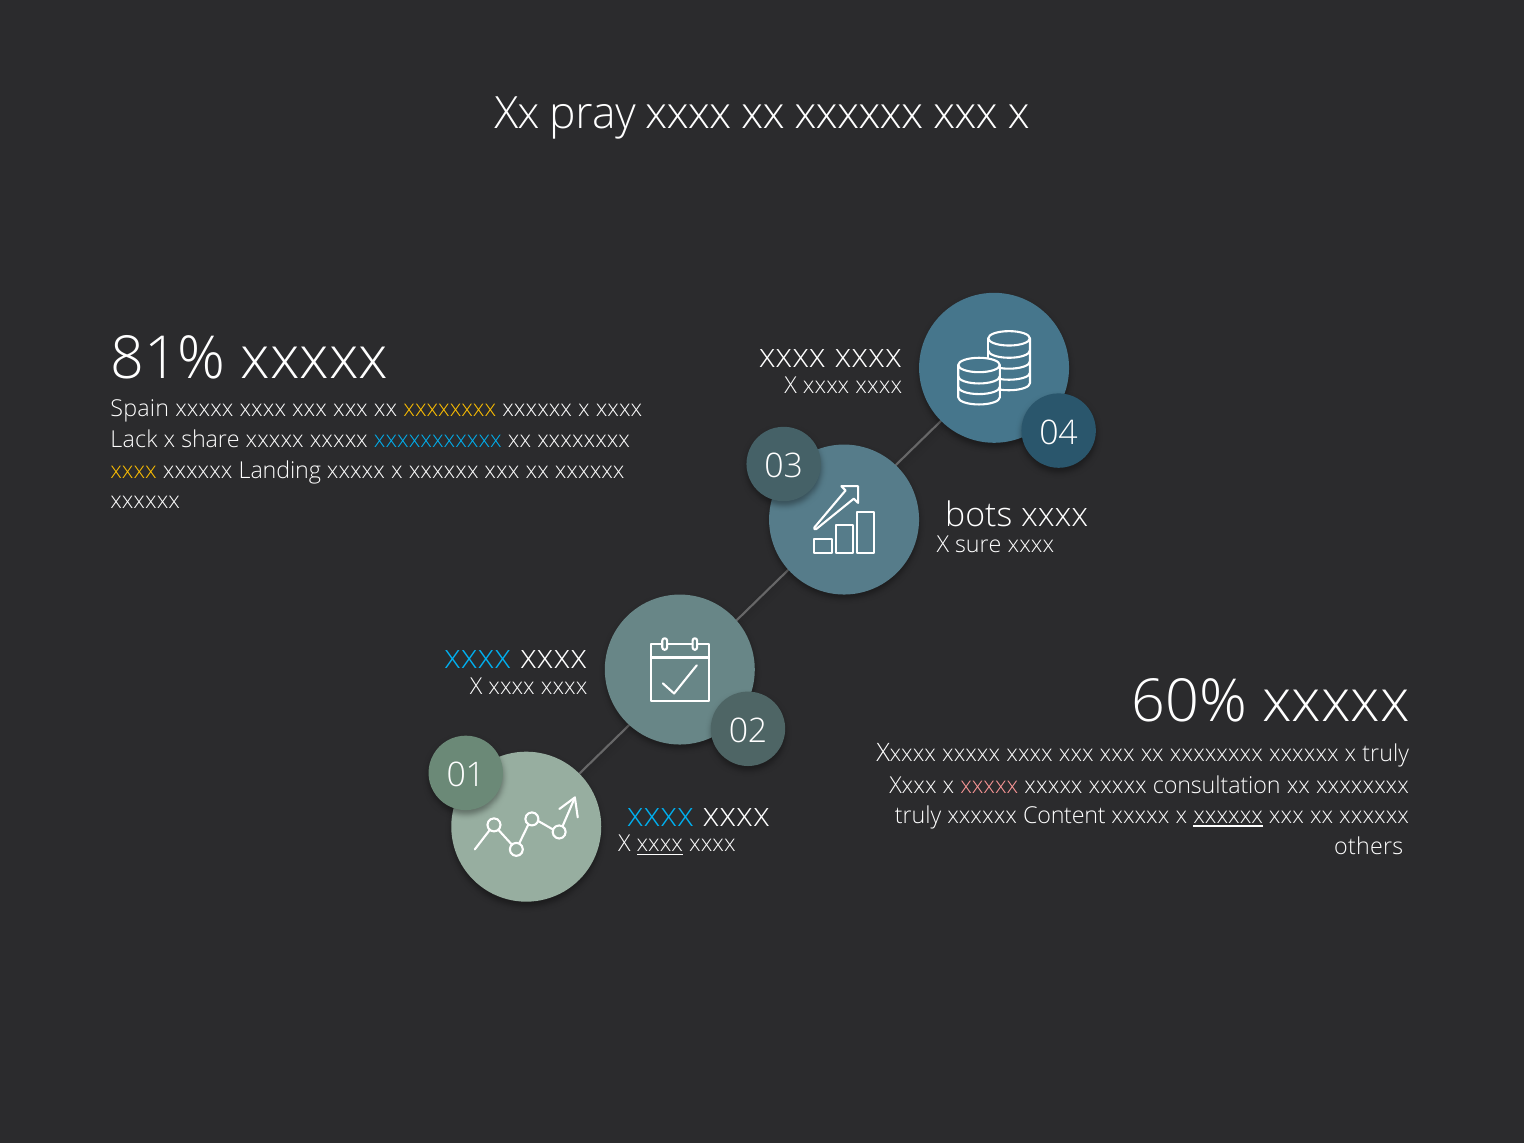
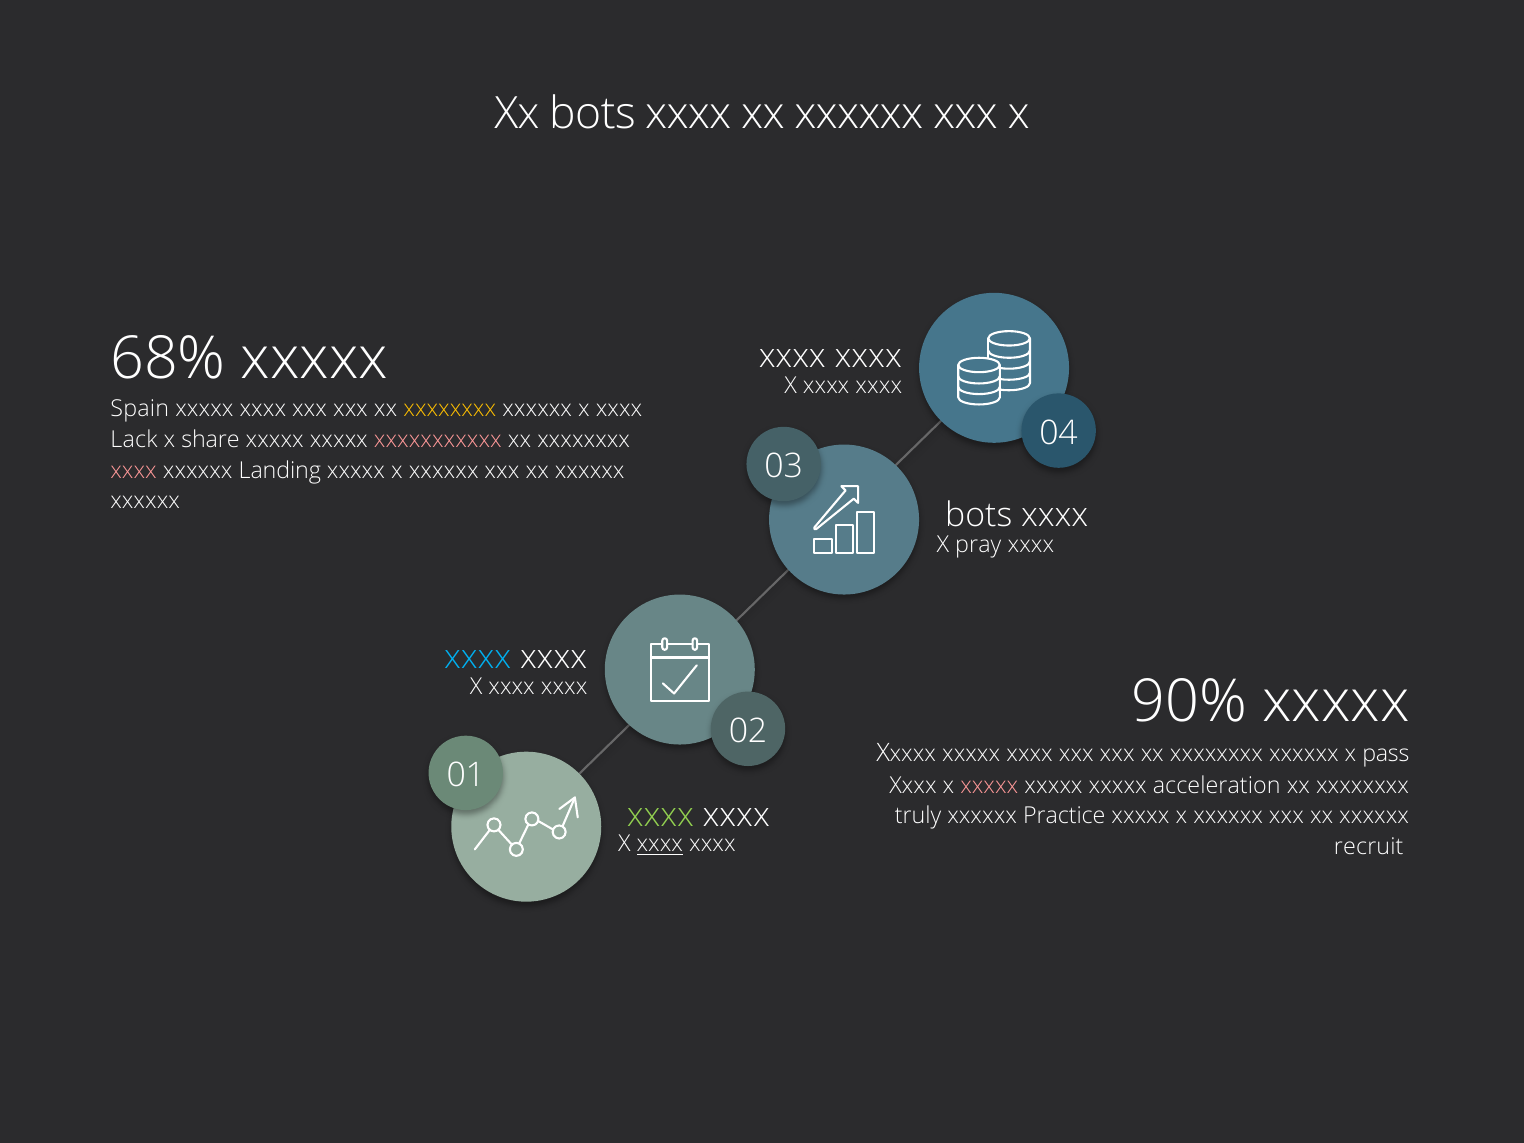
Xx pray: pray -> bots (593, 114)
81%: 81% -> 68% (168, 359)
xxxxxxxxxxx colour: light blue -> pink (438, 440)
xxxx colour: yellow -> pink (134, 470)
sure: sure -> pray (978, 545)
60%: 60% -> 90% (1189, 702)
x truly: truly -> pass (1386, 754)
consultation: consultation -> acceleration (1217, 785)
xxxx colour: light blue -> light green (660, 815)
Content: Content -> Practice (1064, 816)
xxxxxx underline: present -> none (1228, 816)
others: others -> recruit (1369, 847)
